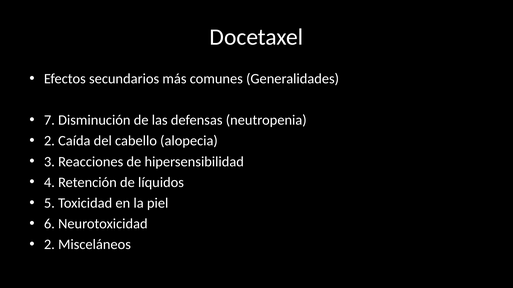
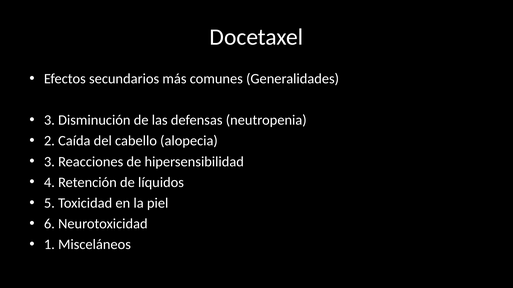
7: 7 -> 3 (49, 120)
2: 2 -> 1 (49, 245)
